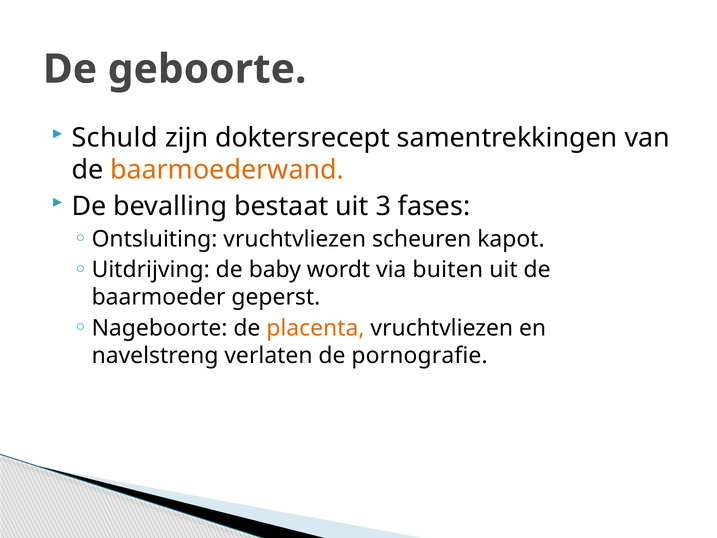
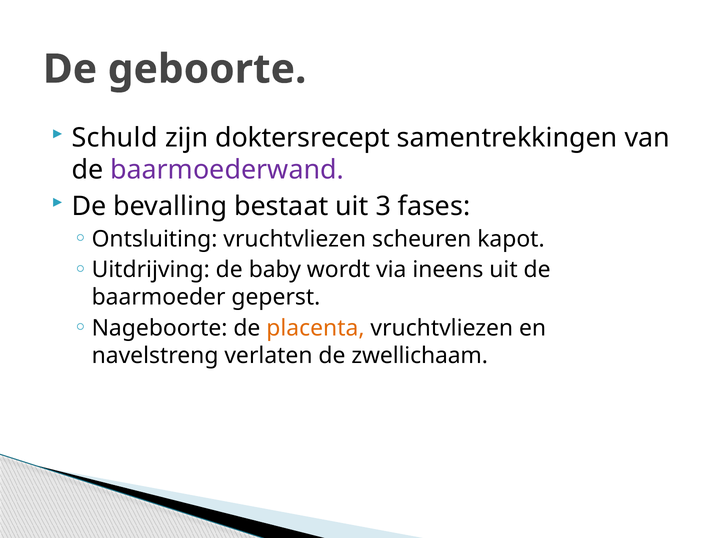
baarmoederwand colour: orange -> purple (227, 170)
buiten: buiten -> ineens (448, 270)
pornografie: pornografie -> zwellichaam (420, 355)
